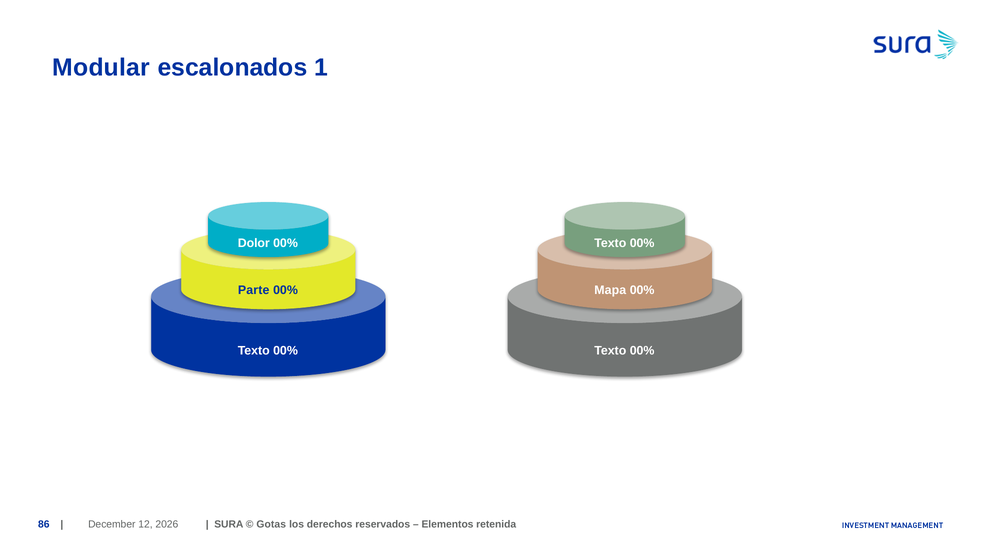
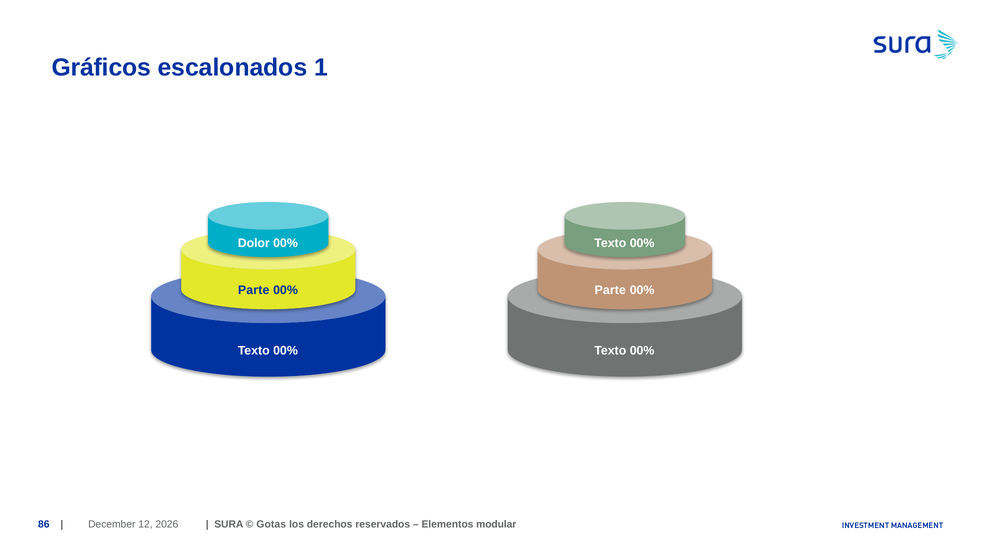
Modular: Modular -> Gráficos (101, 68)
Mapa: Mapa -> Parte (610, 290)
retenida: retenida -> modular (496, 524)
